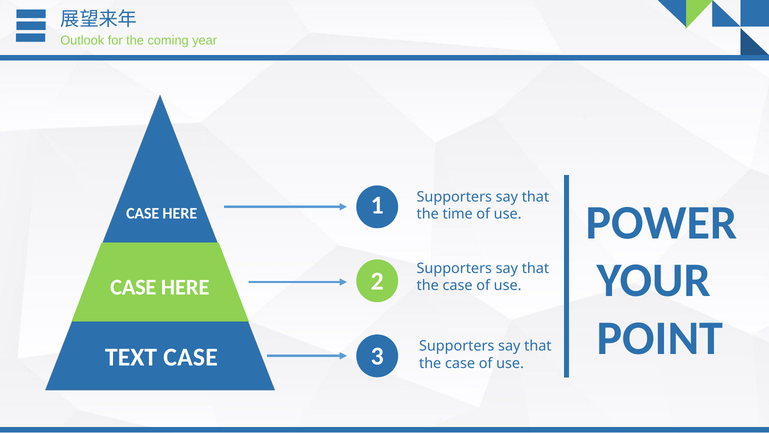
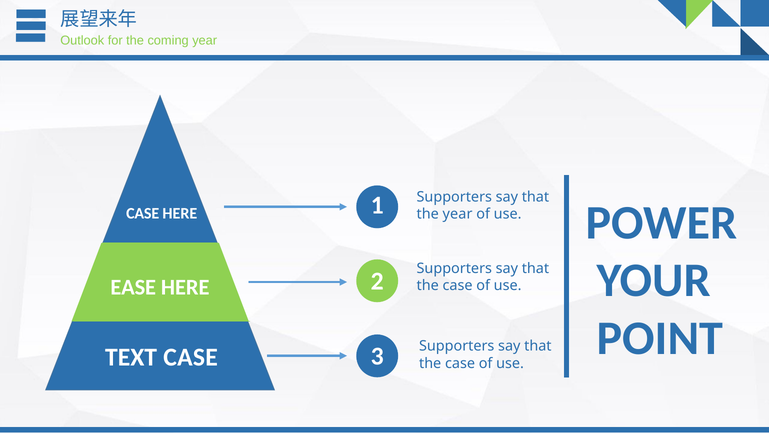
the time: time -> year (458, 214)
CASE: CASE -> EASE (133, 287)
